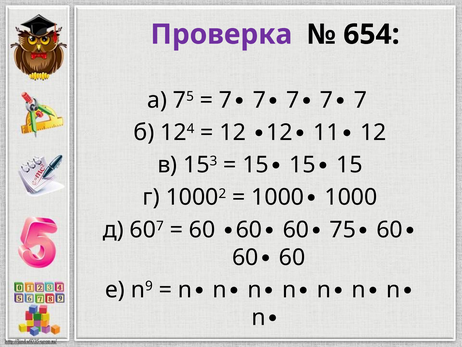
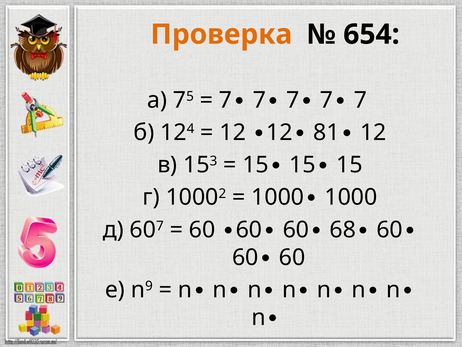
Проверка colour: purple -> orange (221, 34)
11: 11 -> 81 (326, 132)
60 75: 75 -> 68 (343, 229)
